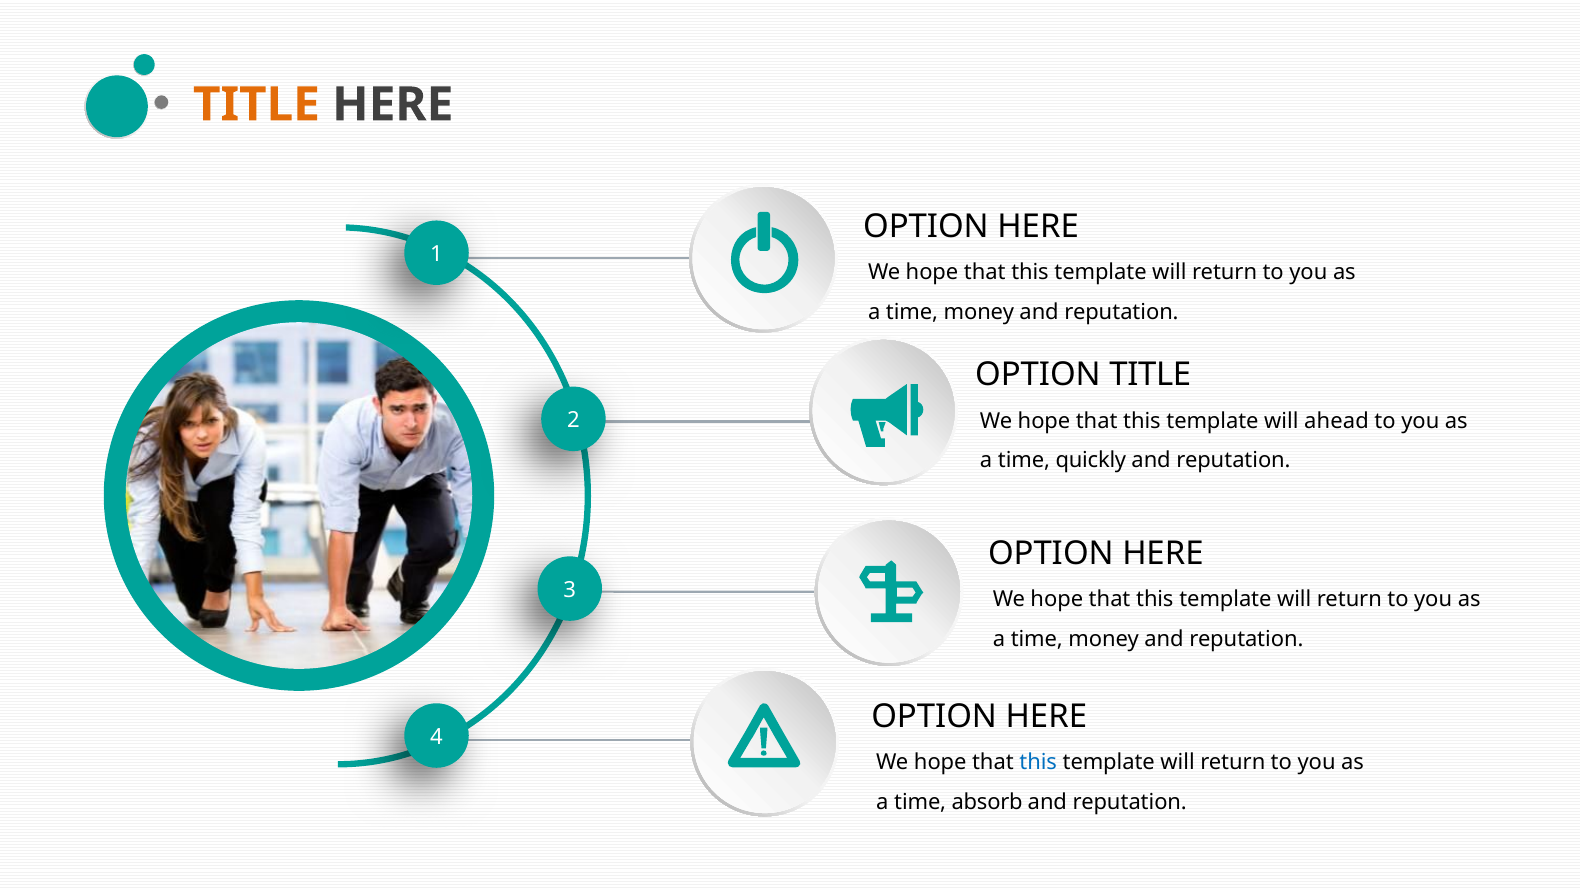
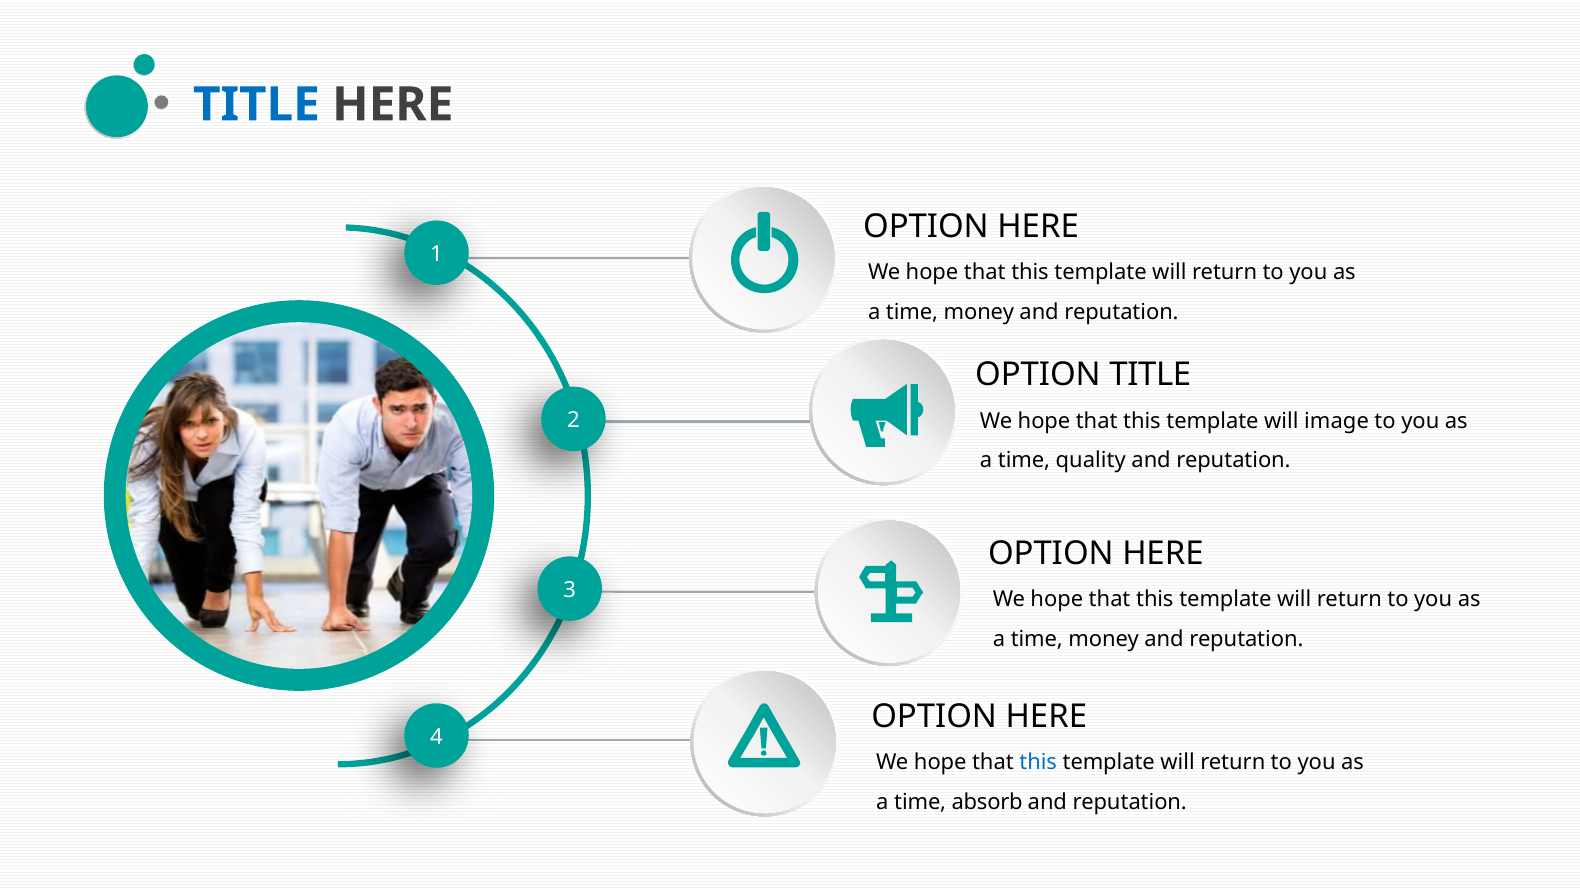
TITLE colour: orange -> blue (256, 105)
ahead: ahead -> image (1337, 421)
quickly: quickly -> quality (1091, 461)
